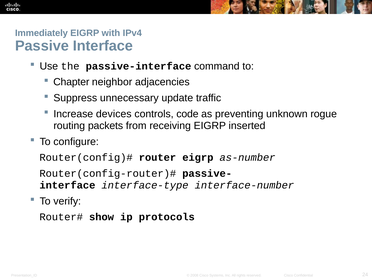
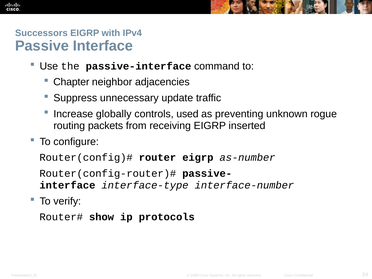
Immediately: Immediately -> Successors (41, 33)
devices: devices -> globally (114, 114)
code: code -> used (187, 114)
